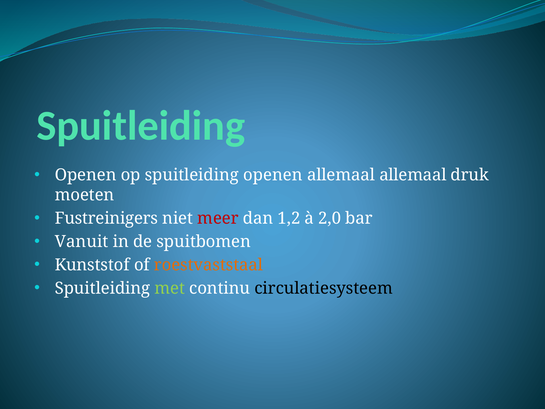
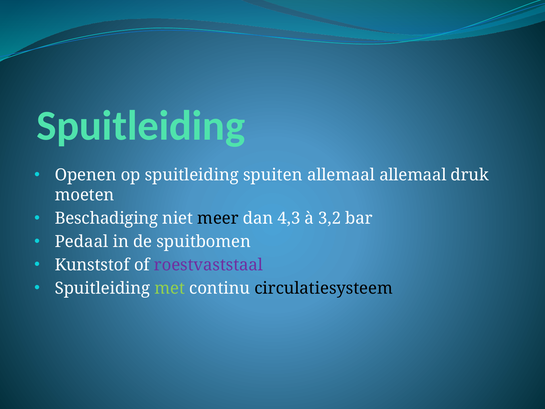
spuitleiding openen: openen -> spuiten (273, 175)
Fustreinigers: Fustreinigers -> Beschadiging (106, 218)
meer colour: red -> black (218, 218)
1,2: 1,2 -> 4,3 (289, 218)
2,0: 2,0 -> 3,2 (330, 218)
Vanuit: Vanuit -> Pedaal (82, 242)
roestvaststaal colour: orange -> purple (209, 265)
